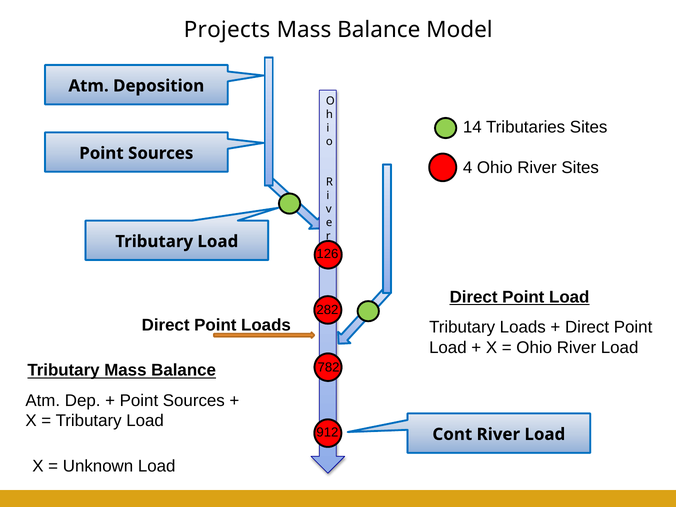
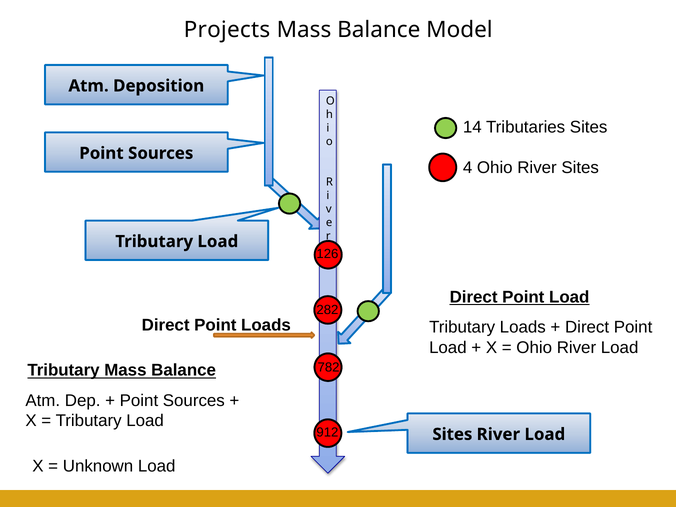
Cont: Cont -> Sites (452, 434)
